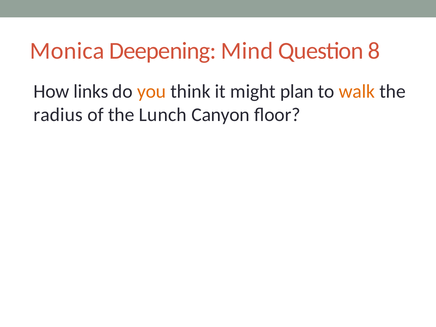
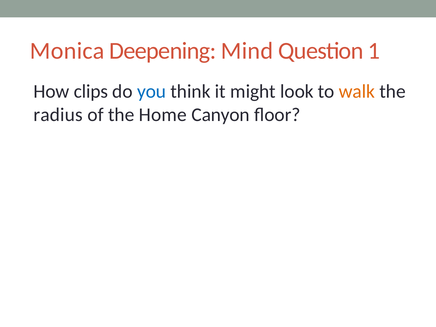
8: 8 -> 1 (374, 51)
links: links -> clips (91, 91)
you colour: orange -> blue (152, 91)
plan: plan -> look (297, 91)
Lunch: Lunch -> Home (163, 115)
